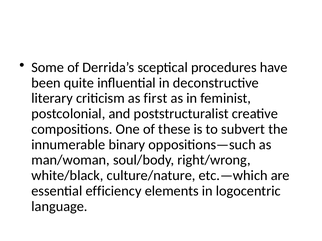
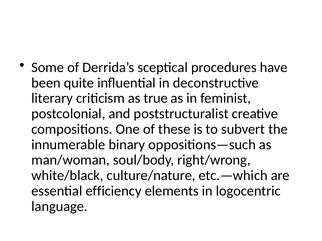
first: first -> true (156, 98)
